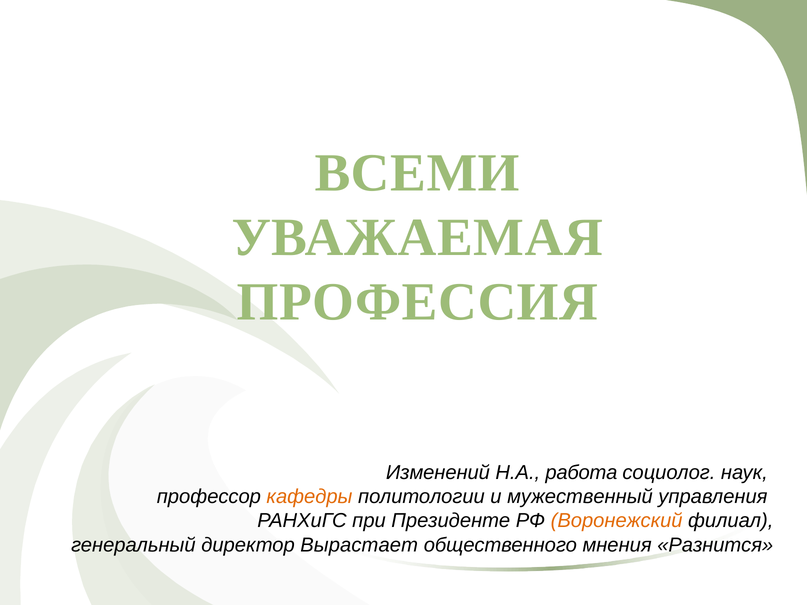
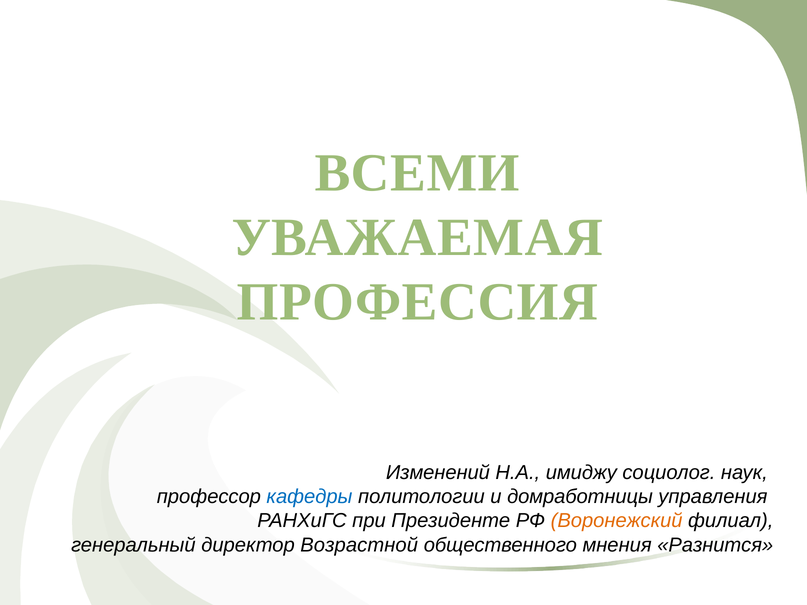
работа: работа -> имиджу (581, 473)
кафедры colour: orange -> blue (309, 497)
мужественный: мужественный -> домработницы (580, 497)
Вырастает: Вырастает -> Возрастной (359, 545)
